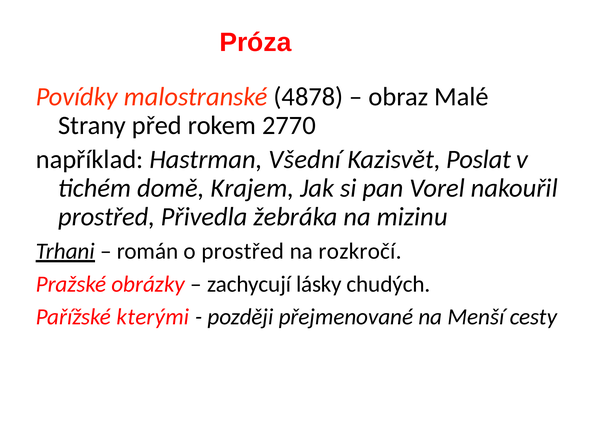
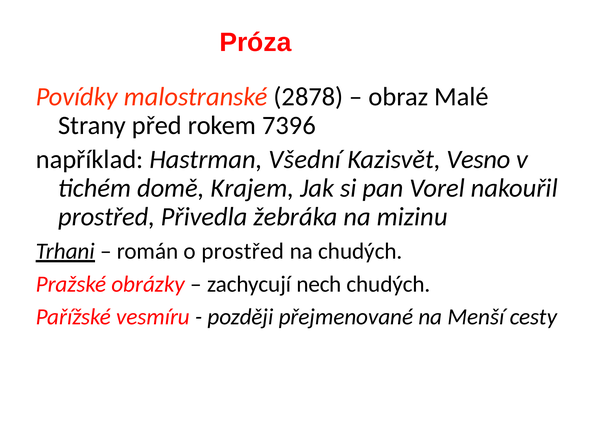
4878: 4878 -> 2878 (308, 97)
2770: 2770 -> 7396 (289, 125)
Poslat: Poslat -> Vesno (479, 159)
na rozkročí: rozkročí -> chudých (360, 251)
lásky: lásky -> nech (319, 284)
kterými: kterými -> vesmíru (153, 317)
